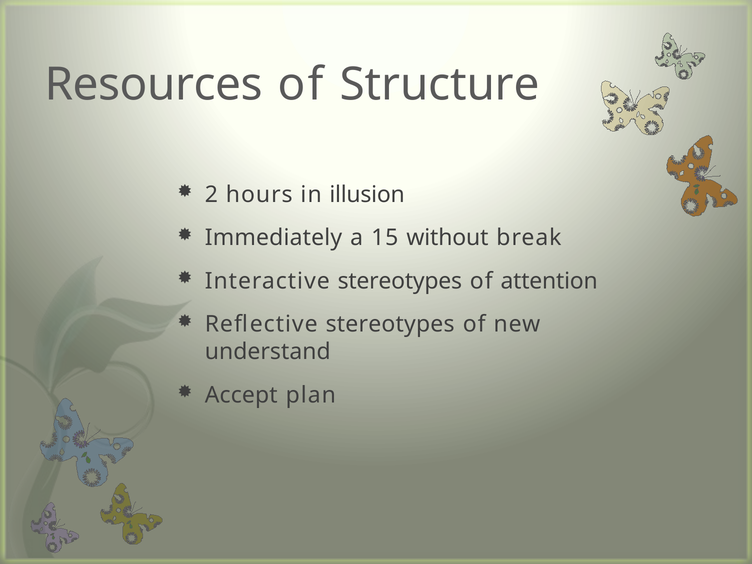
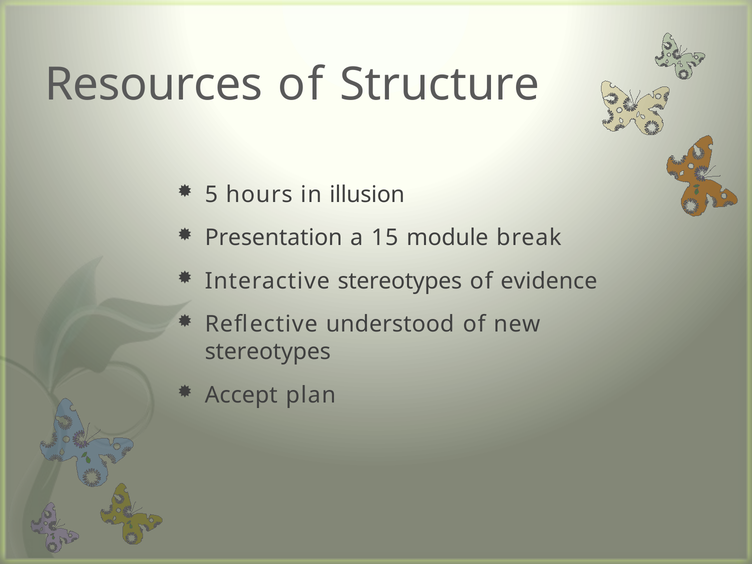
2: 2 -> 5 (211, 195)
Immediately: Immediately -> Presentation (274, 238)
without: without -> module (447, 238)
attention: attention -> evidence (549, 281)
Reflective stereotypes: stereotypes -> understood (390, 324)
understand: understand -> stereotypes (268, 352)
